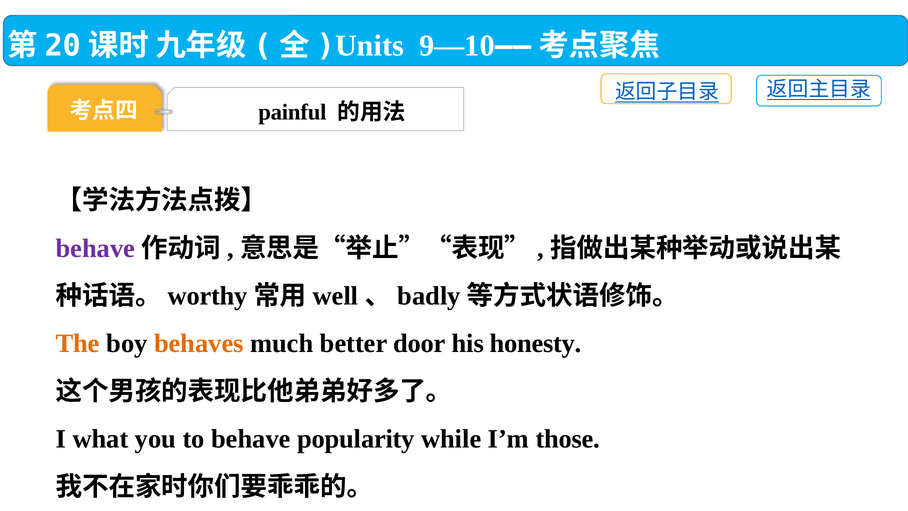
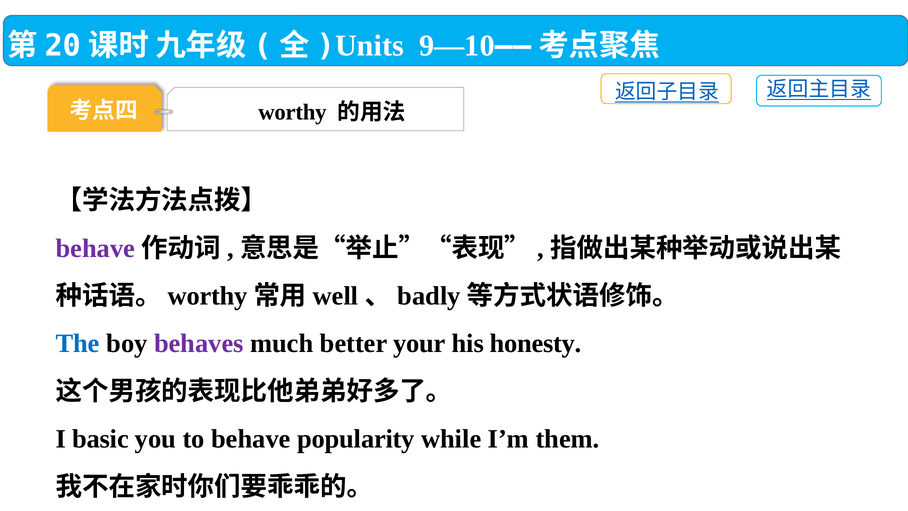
painful: painful -> worthy (292, 112)
The colour: orange -> blue (78, 344)
behaves colour: orange -> purple (199, 344)
door: door -> your (419, 344)
what: what -> basic (101, 439)
those: those -> them (568, 439)
